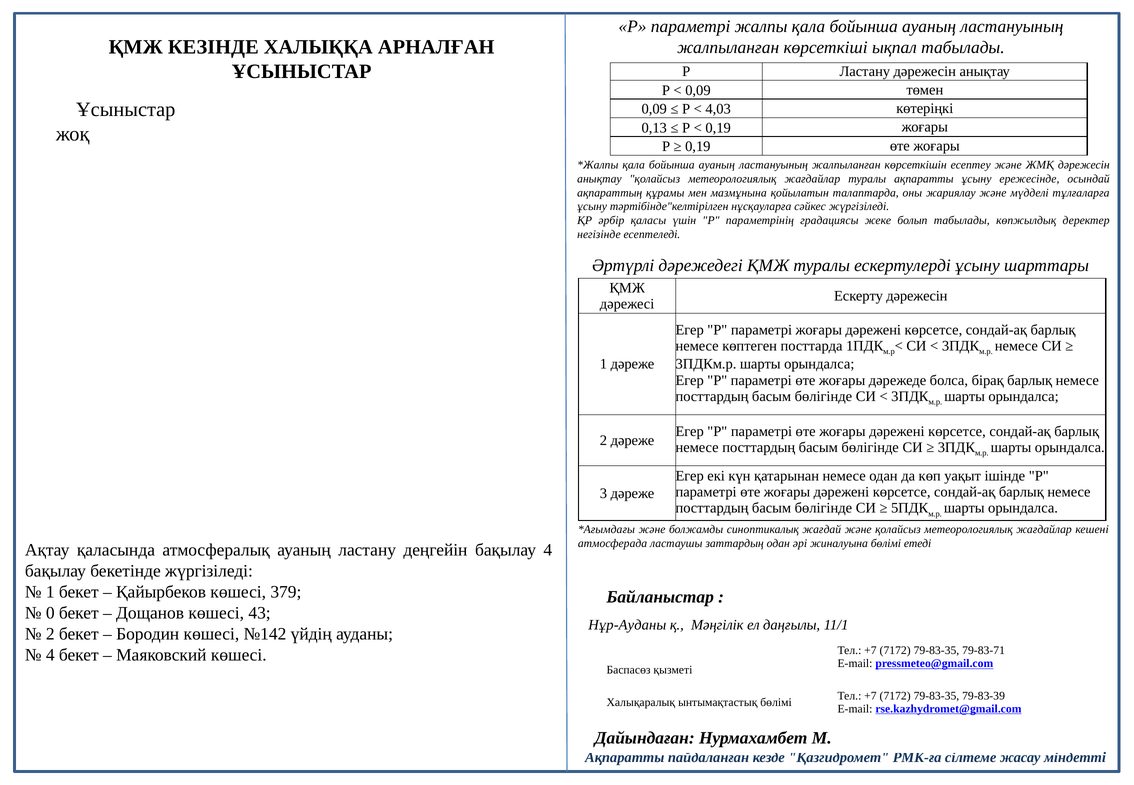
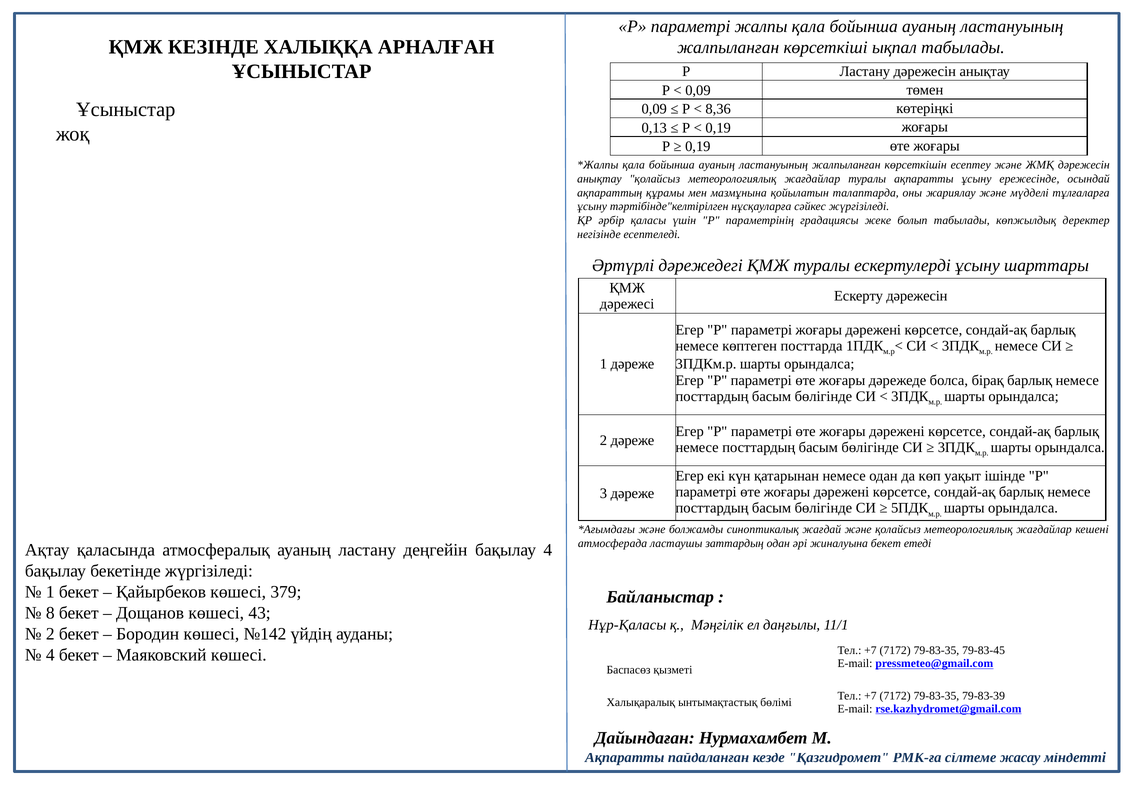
4,03: 4,03 -> 8,36 (718, 109)
жиналуына бөлімі: бөлімі -> бекет (886, 543)
0: 0 -> 8 (50, 613)
Нұр-Ауданы: Нұр-Ауданы -> Нұр-Қаласы (627, 625)
79-83-71: 79-83-71 -> 79-83-45 (984, 651)
